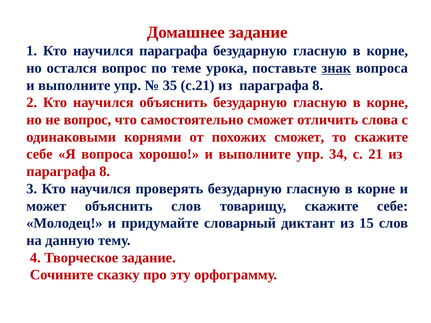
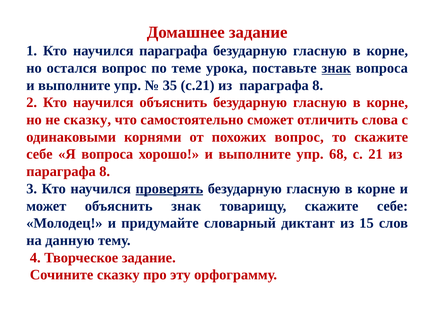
не вопрос: вопрос -> сказку (87, 120)
похожих сможет: сможет -> вопрос (299, 137)
34: 34 -> 68 (338, 154)
проверять underline: none -> present (169, 189)
объяснить слов: слов -> знак (186, 206)
